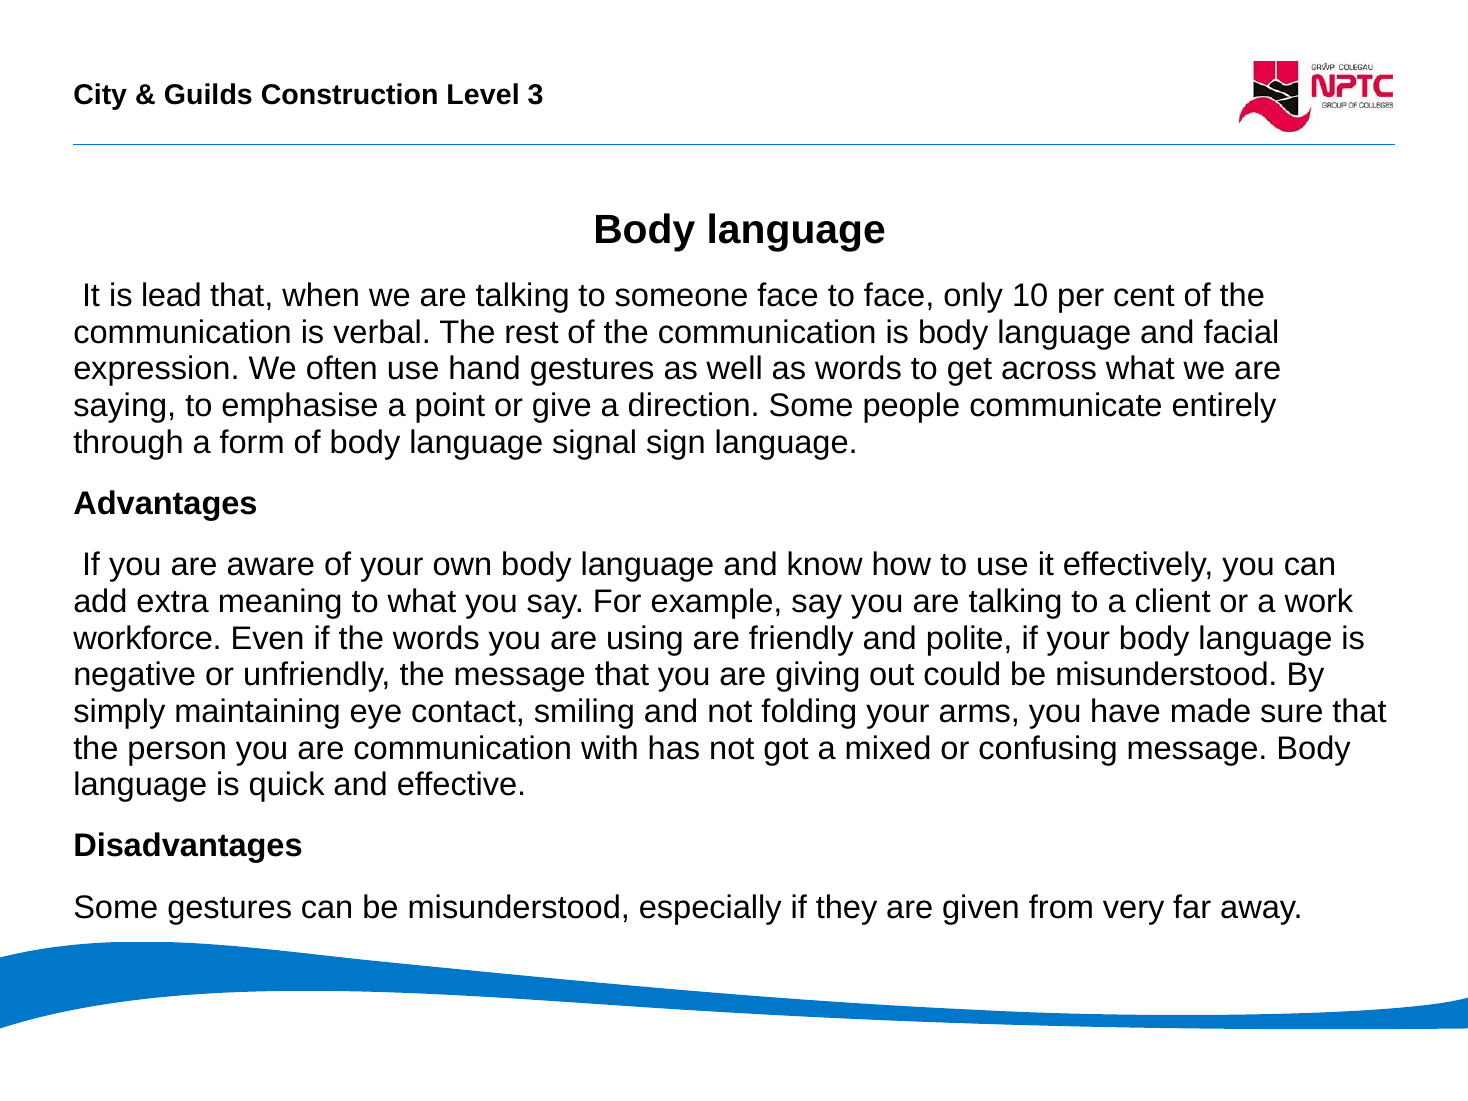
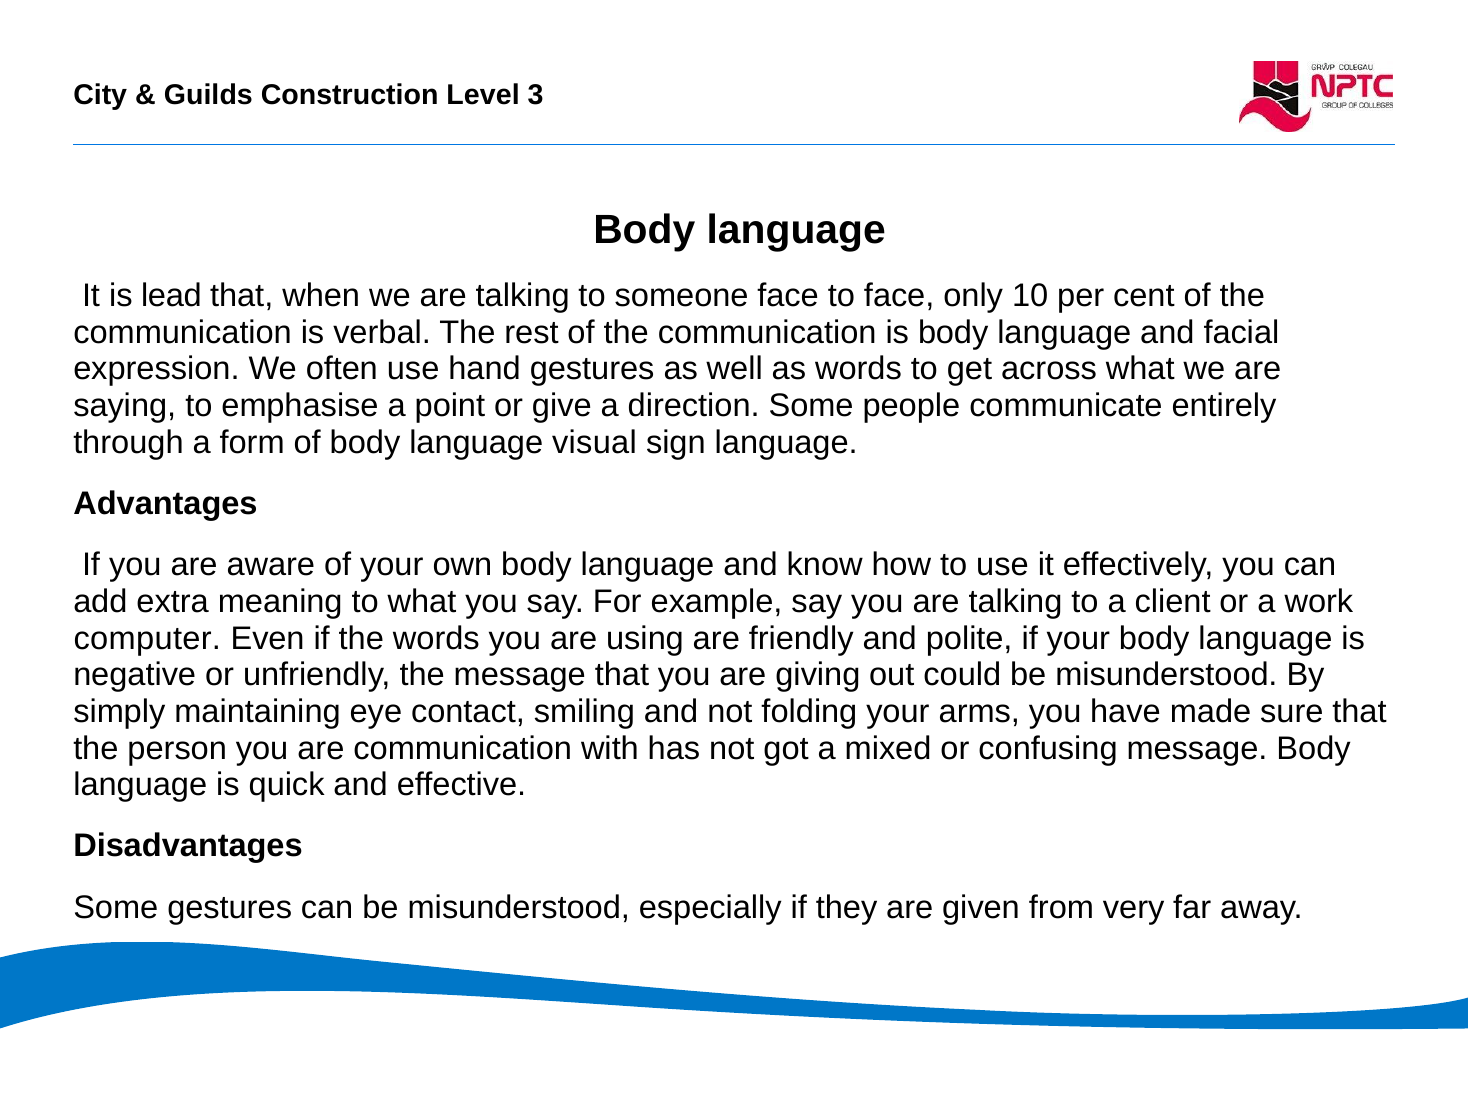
signal: signal -> visual (594, 443)
workforce: workforce -> computer (147, 638)
